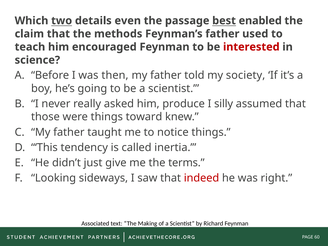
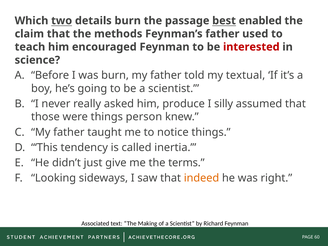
details even: even -> burn (128, 21)
was then: then -> burn (115, 75)
society: society -> textual (246, 75)
toward: toward -> person (144, 117)
indeed colour: red -> orange (201, 178)
